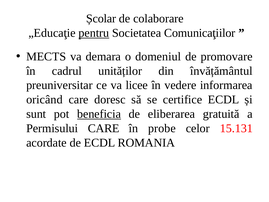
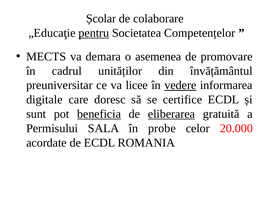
Comunicaţiilor: Comunicaţiilor -> Competențelor (200, 33)
domeniul: domeniul -> asemenea (158, 56)
vedere underline: none -> present (180, 85)
oricând: oricând -> digitale (44, 99)
eliberarea underline: none -> present (171, 114)
Permisului CARE: CARE -> SALA (104, 128)
15.131: 15.131 -> 20.000 (236, 128)
